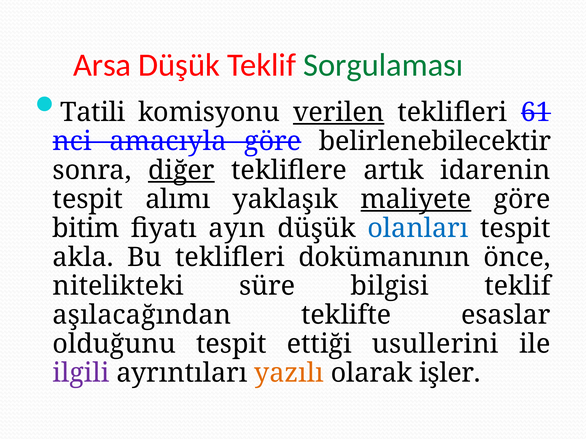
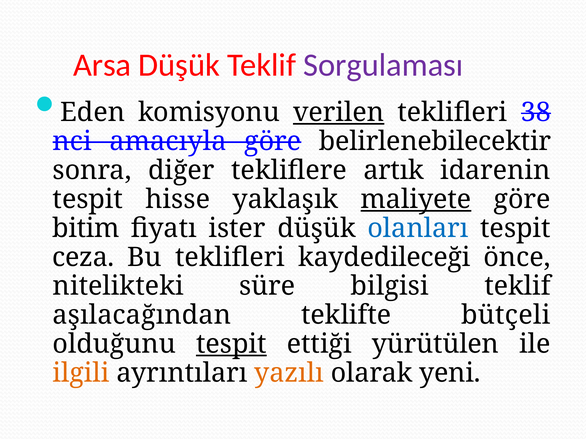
Sorgulaması colour: green -> purple (383, 65)
Tatili: Tatili -> Eden (93, 112)
61: 61 -> 38 (536, 112)
diğer underline: present -> none (181, 170)
alımı: alımı -> hisse (178, 199)
ayın: ayın -> ister (237, 228)
akla: akla -> ceza (83, 257)
dokümanının: dokümanının -> kaydedileceği (384, 257)
esaslar: esaslar -> bütçeli (506, 315)
tespit underline: none -> present (231, 344)
usullerini: usullerini -> yürütülen (435, 344)
ilgili colour: purple -> orange (81, 373)
işler: işler -> yeni (450, 373)
